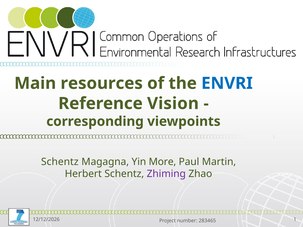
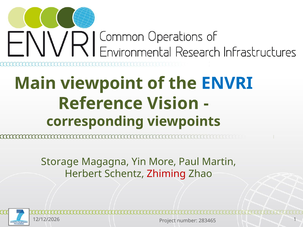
resources: resources -> viewpoint (102, 83)
Schentz: Schentz -> Storage (60, 162)
Zhiming colour: purple -> red (166, 174)
